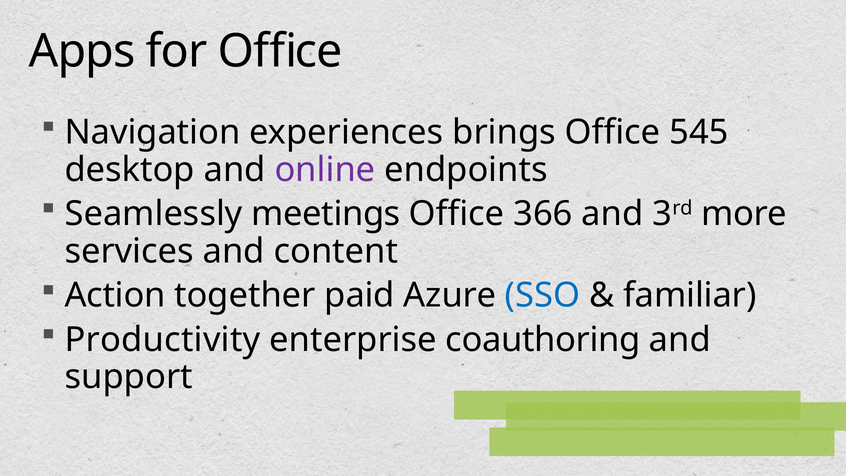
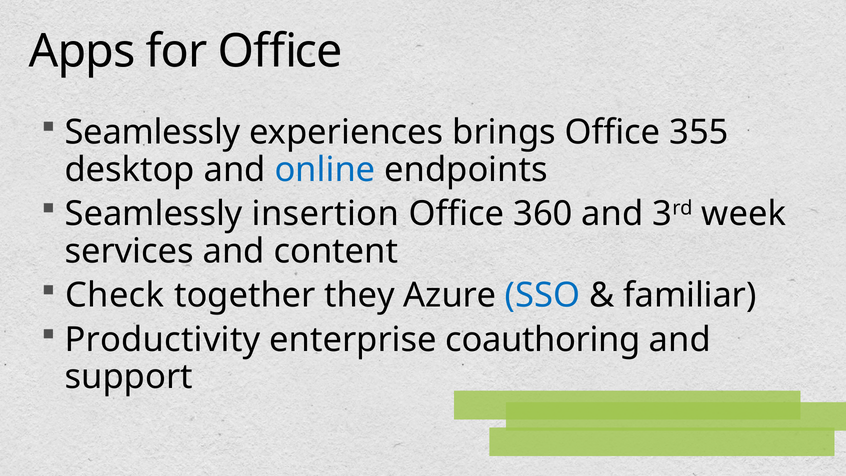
Navigation: Navigation -> Seamlessly (153, 132)
545: 545 -> 355 (699, 132)
online colour: purple -> blue (325, 170)
meetings: meetings -> insertion (325, 214)
366: 366 -> 360 (543, 214)
more: more -> week (744, 214)
Action: Action -> Check (115, 295)
paid: paid -> they (360, 295)
